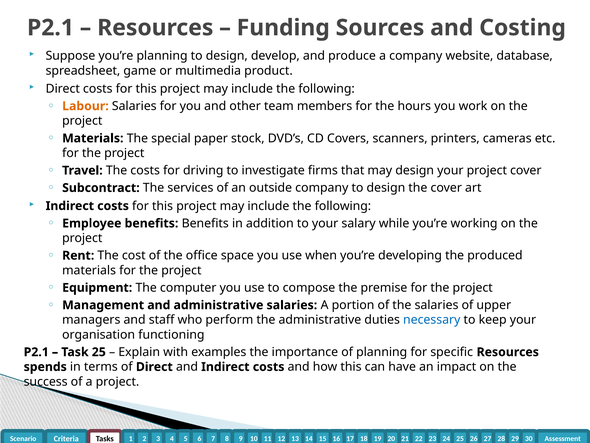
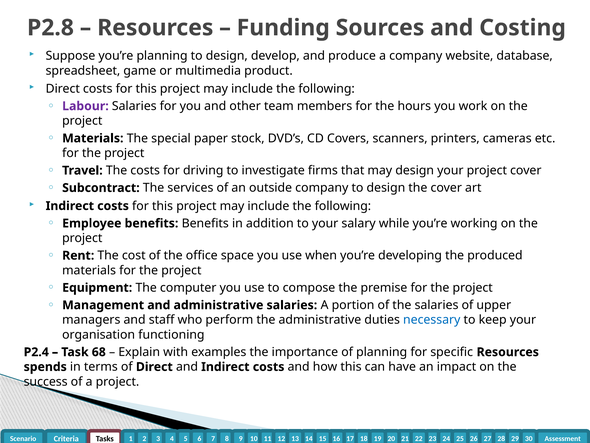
P2.1: P2.1 -> P2.8 (50, 28)
Labour colour: orange -> purple (85, 106)
P2.1: P2.1 -> P2.4 (36, 352)
Task 25: 25 -> 68 (99, 352)
